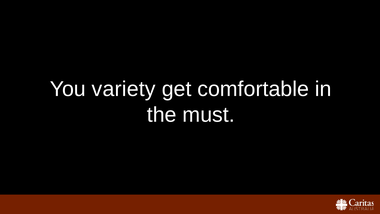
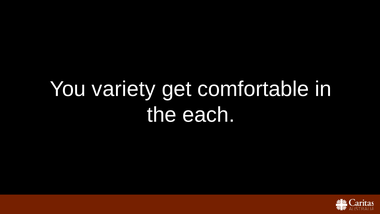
must: must -> each (209, 115)
